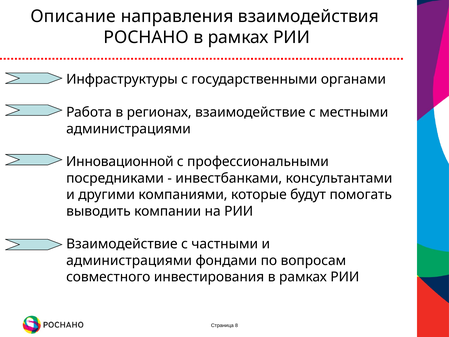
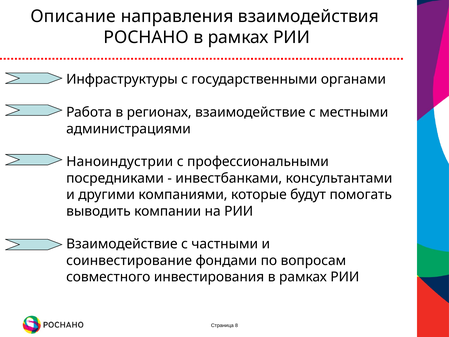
Инновационной: Инновационной -> Наноиндустрии (120, 162)
администрациями: администрациями -> соинвестирование (129, 260)
